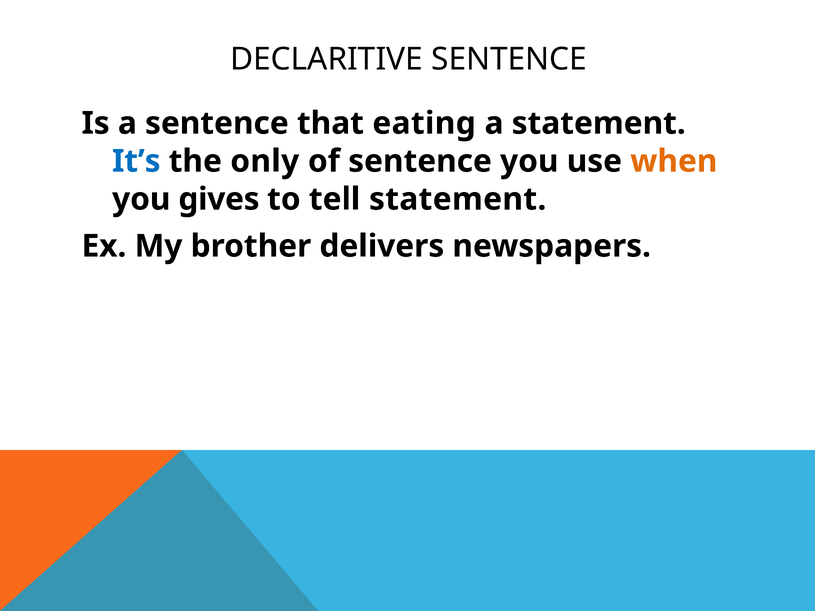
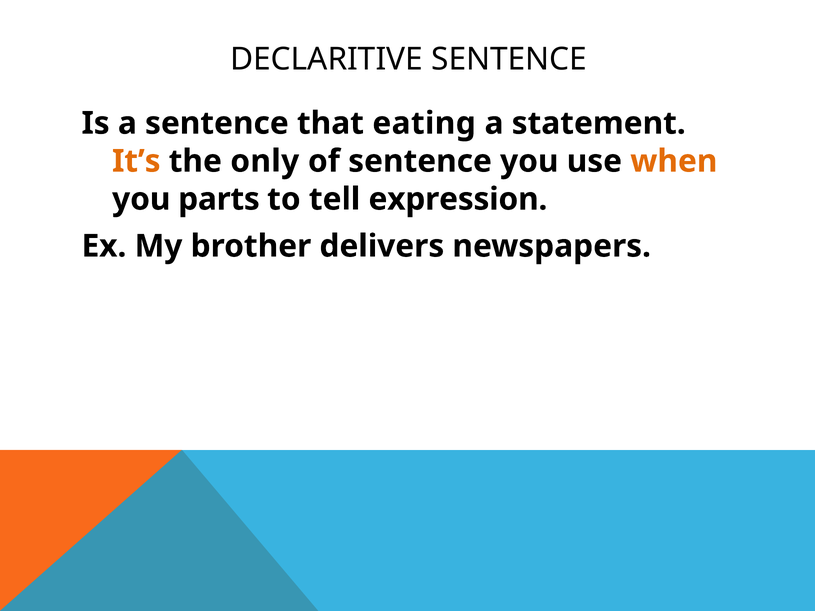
It’s colour: blue -> orange (136, 161)
gives: gives -> parts (219, 199)
tell statement: statement -> expression (458, 199)
